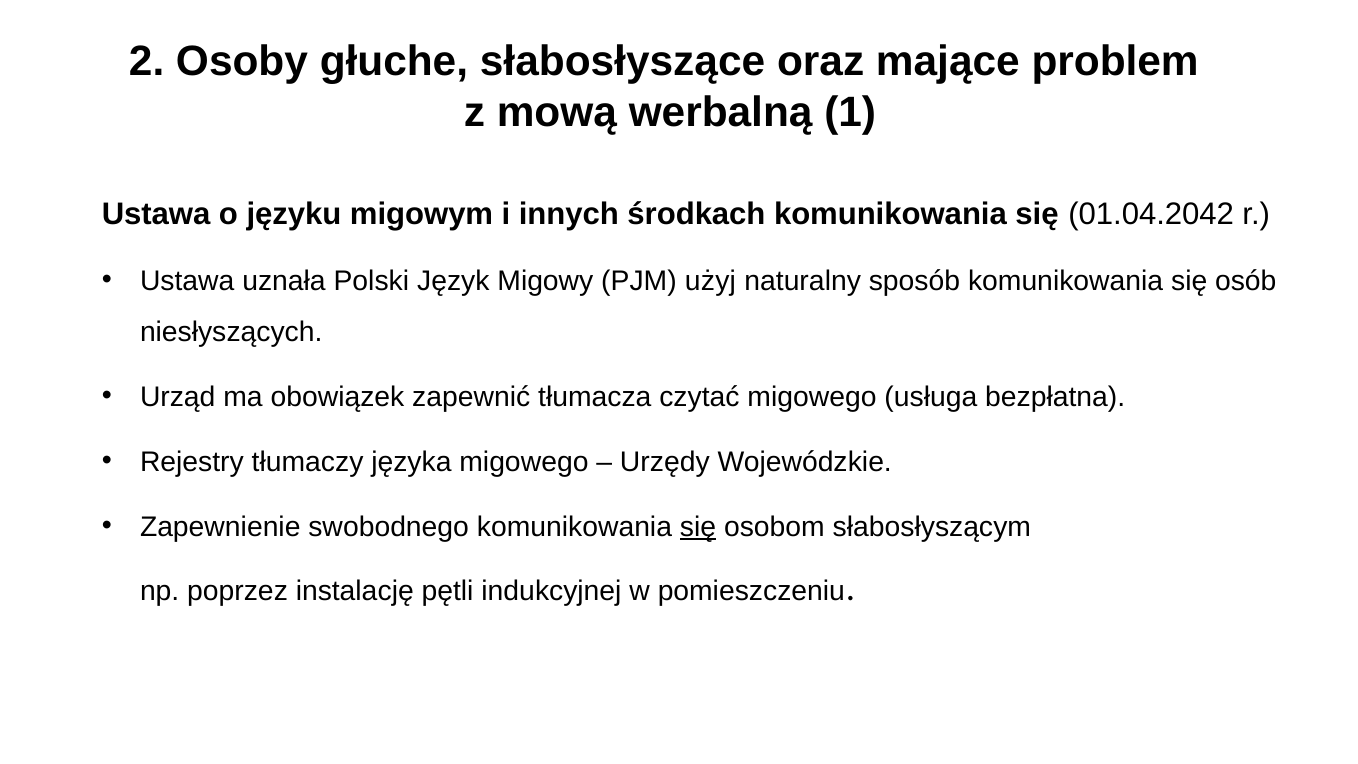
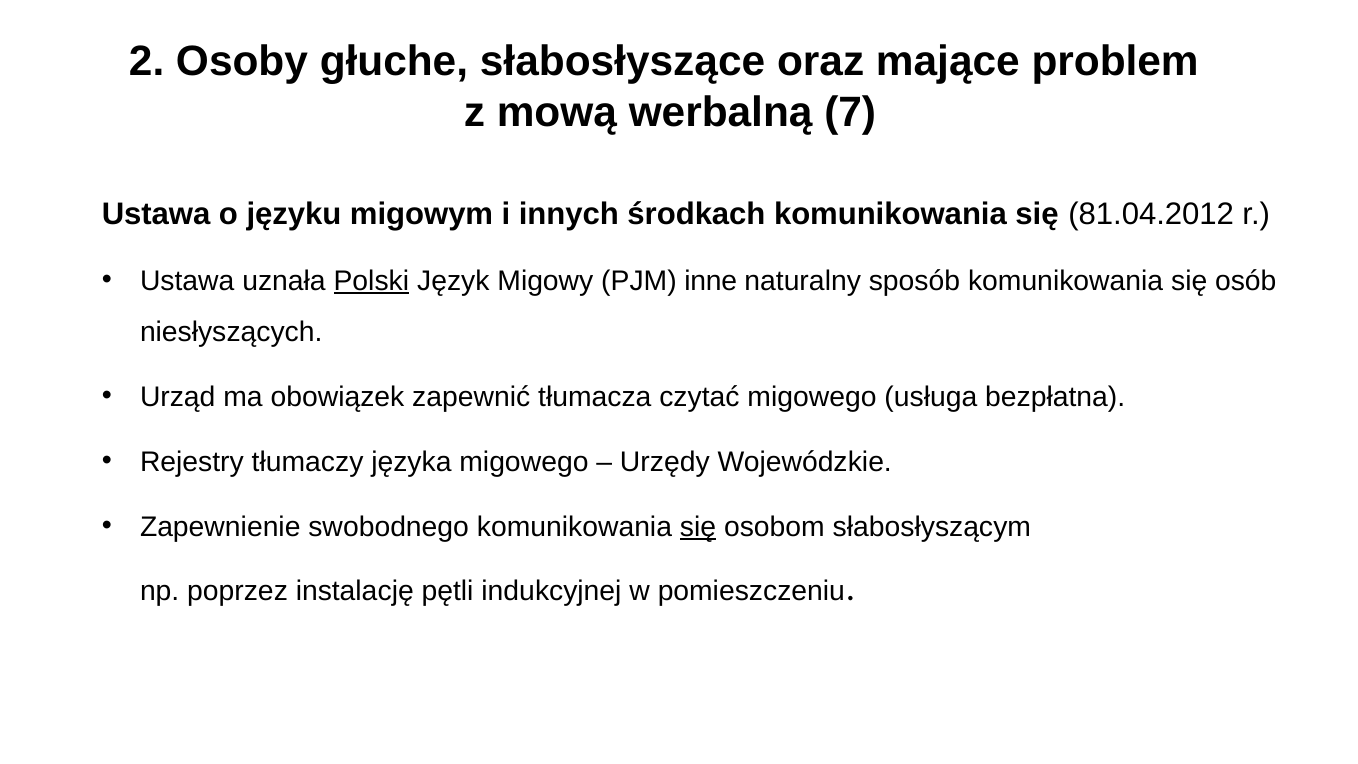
1: 1 -> 7 (850, 113)
01.04.2042: 01.04.2042 -> 81.04.2012 (1151, 214)
Polski underline: none -> present (371, 281)
użyj: użyj -> inne (711, 281)
